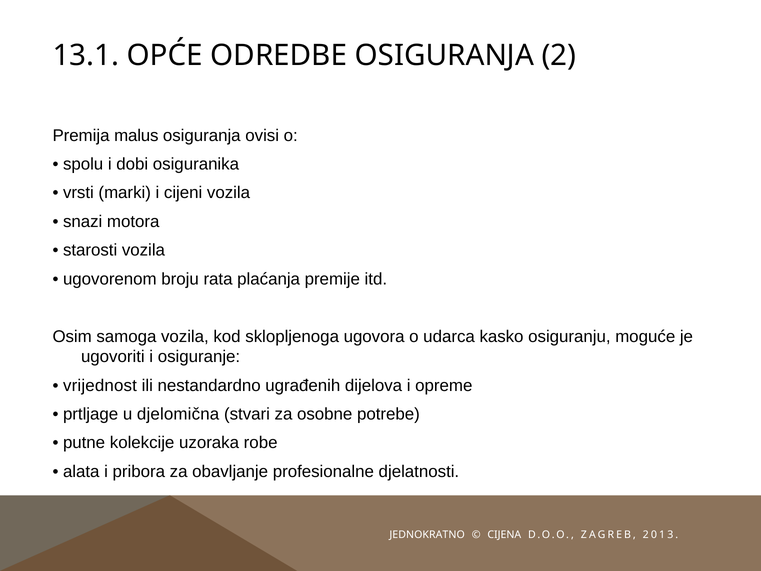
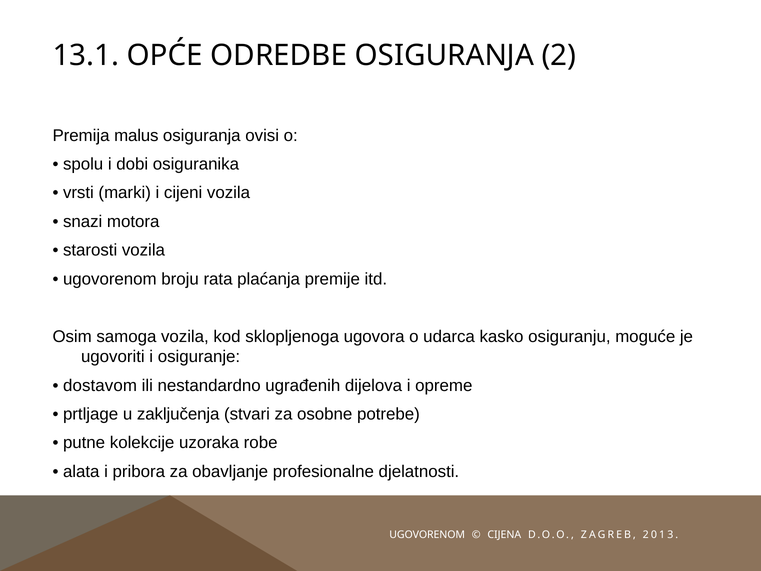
vrijednost: vrijednost -> dostavom (100, 385)
djelomična: djelomična -> zaključenja (178, 414)
JEDNOKRATNO: JEDNOKRATNO -> UGOVORENOM (427, 534)
